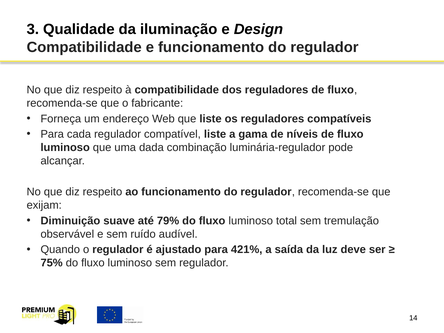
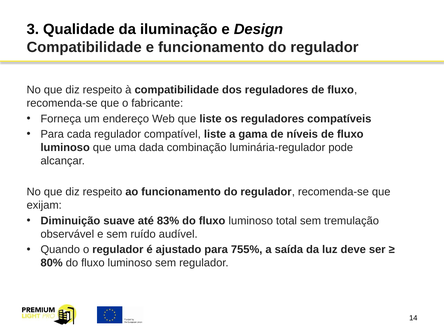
79%: 79% -> 83% (168, 221)
421%: 421% -> 755% (247, 250)
75%: 75% -> 80% (52, 263)
